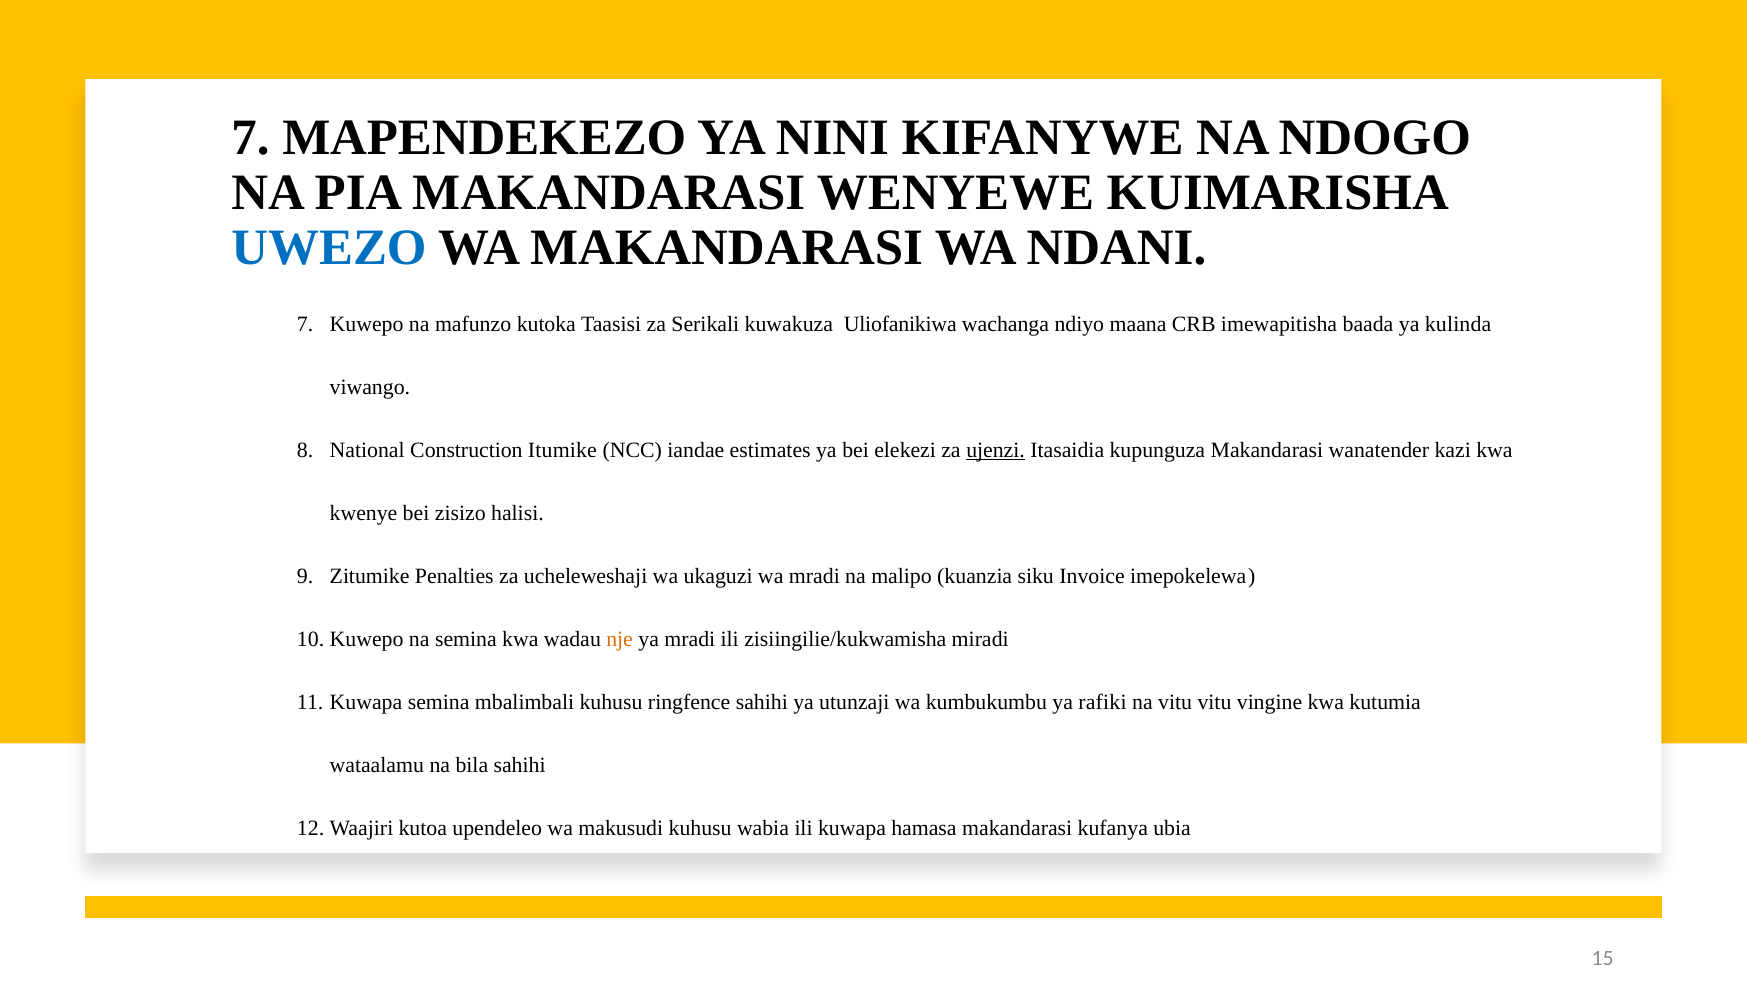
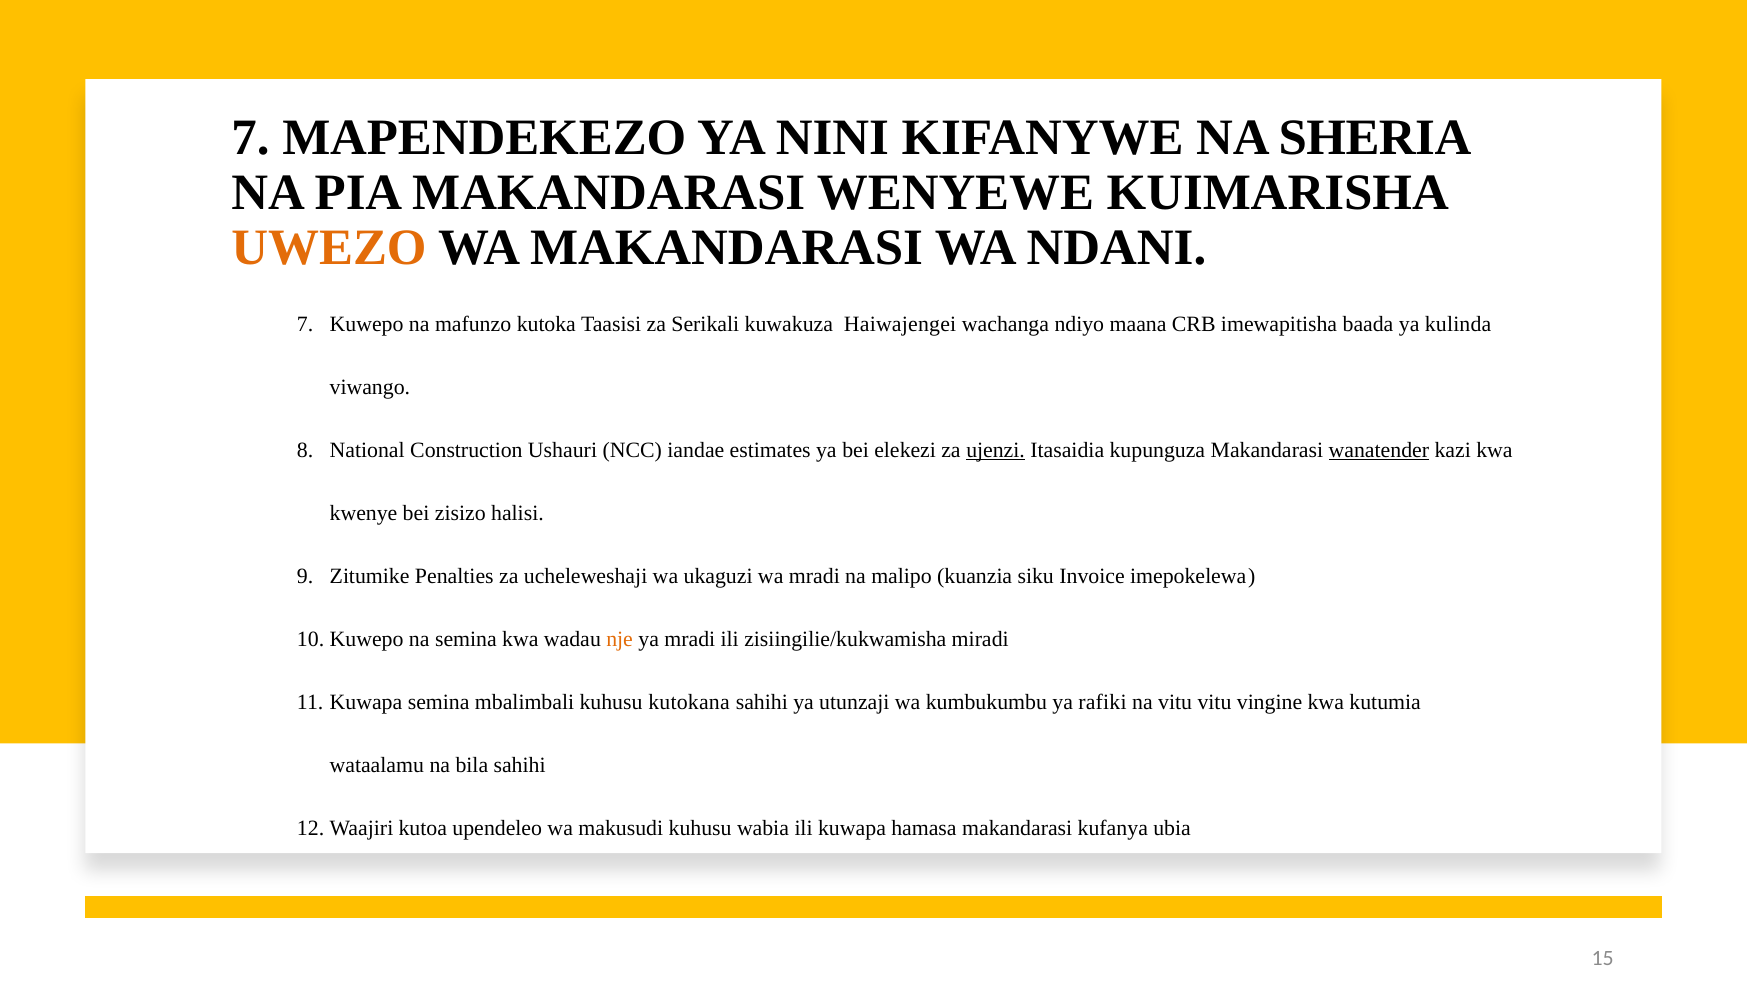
NDOGO: NDOGO -> SHERIA (1375, 138)
UWEZO colour: blue -> orange (329, 248)
Uliofanikiwa: Uliofanikiwa -> Haiwajengei (900, 324)
Itumike: Itumike -> Ushauri (563, 450)
wanatender underline: none -> present (1379, 450)
ringfence: ringfence -> kutokana (689, 702)
